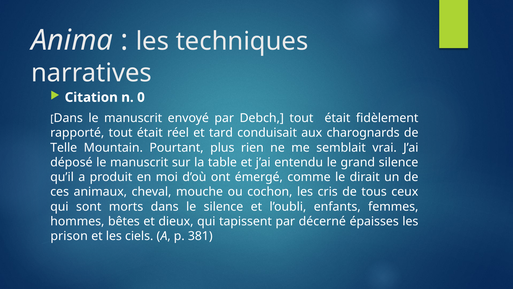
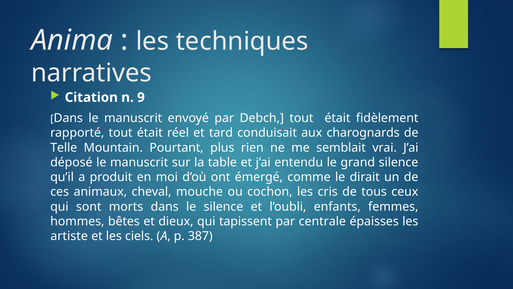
0: 0 -> 9 (141, 97)
décerné: décerné -> centrale (322, 221)
prison: prison -> artiste (69, 236)
381: 381 -> 387 (200, 236)
